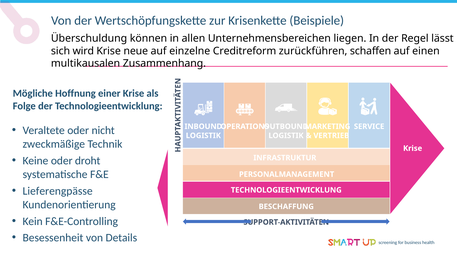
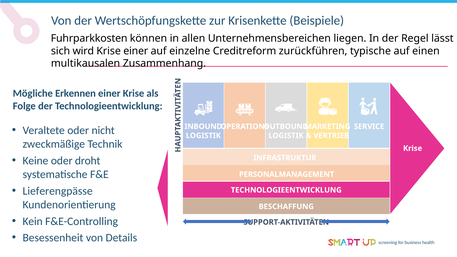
Überschuldung: Überschuldung -> Fuhrparkkosten (89, 38)
Krise neue: neue -> einer (136, 51)
schaffen: schaffen -> typische (371, 51)
Hoffnung: Hoffnung -> Erkennen (76, 93)
